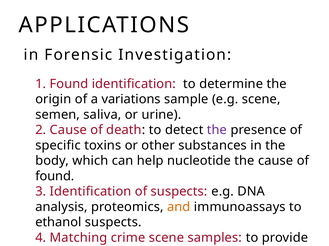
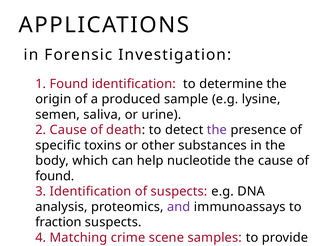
variations: variations -> produced (131, 100)
e.g scene: scene -> lysine (261, 100)
and colour: orange -> purple (179, 208)
ethanol: ethanol -> fraction (58, 223)
